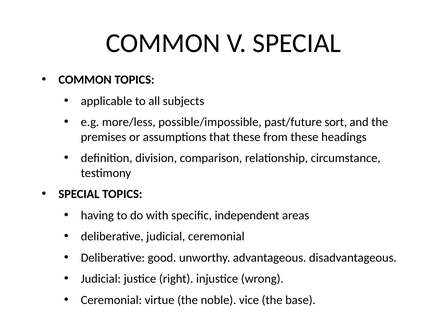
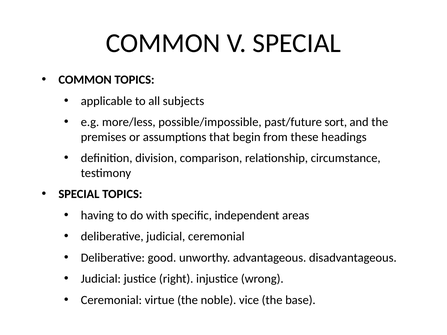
that these: these -> begin (247, 137)
